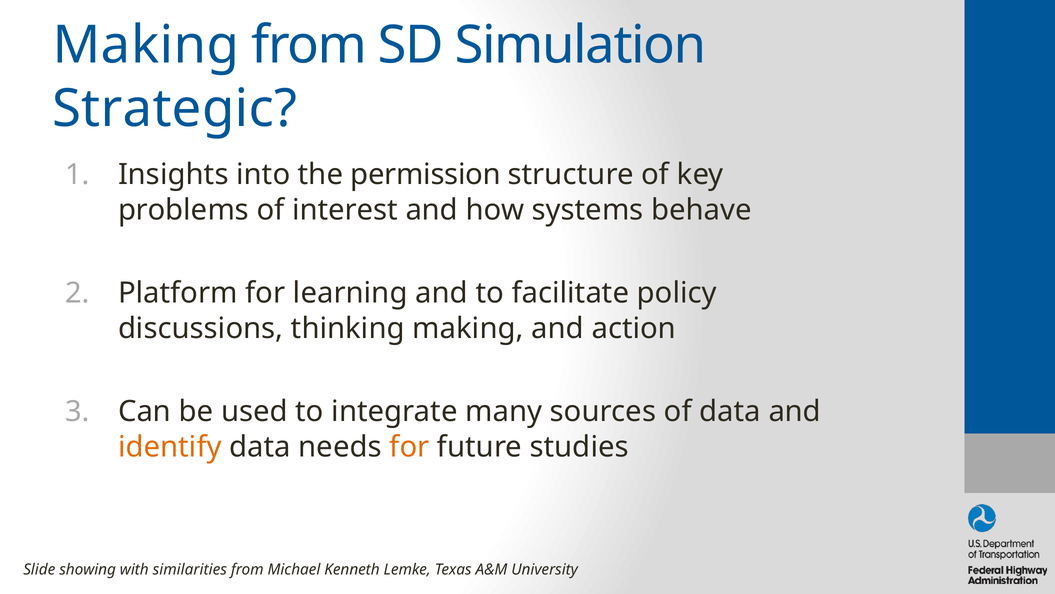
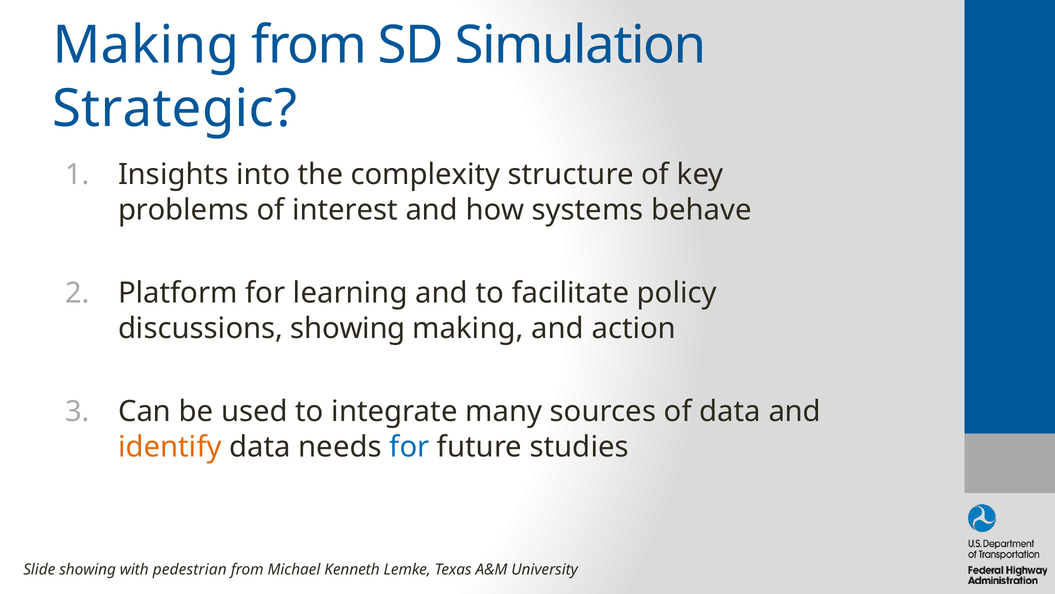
permission: permission -> complexity (426, 174)
discussions thinking: thinking -> showing (348, 328)
for colour: orange -> blue (409, 446)
similarities: similarities -> pedestrian (190, 569)
